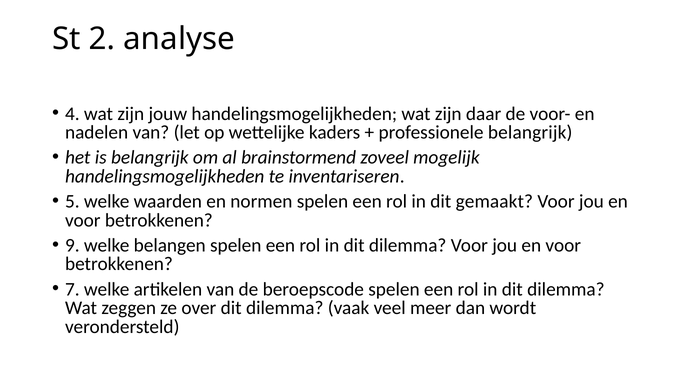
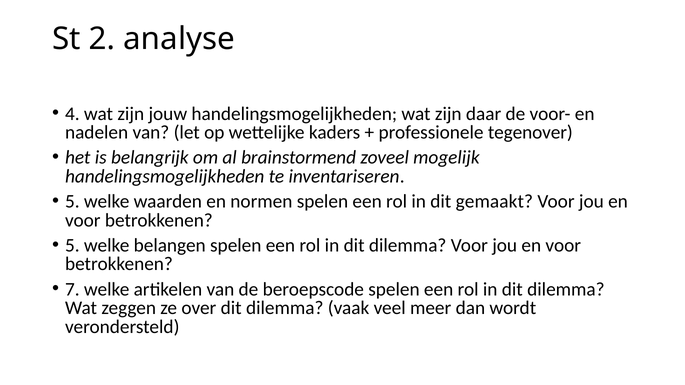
professionele belangrijk: belangrijk -> tegenover (530, 133)
9: 9 -> 5 (72, 245)
